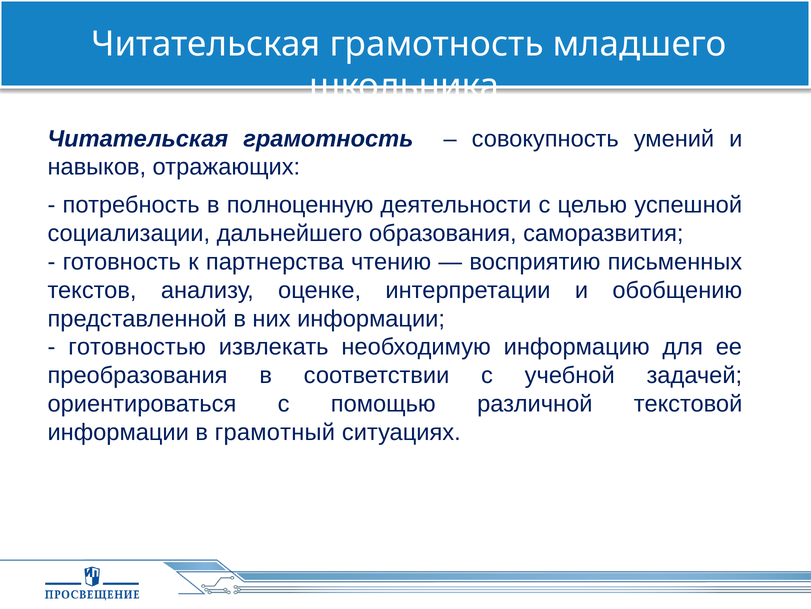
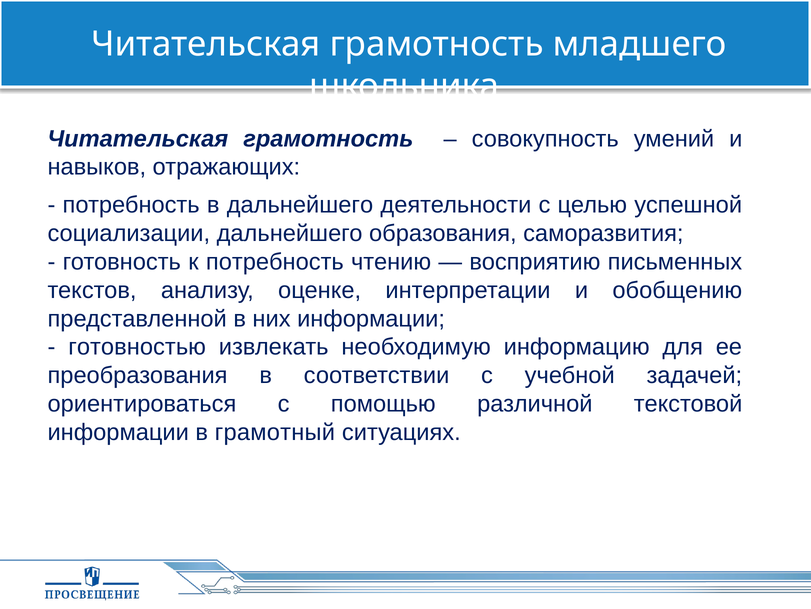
в полноценную: полноценную -> дальнейшего (300, 205)
к партнерства: партнерства -> потребность (275, 262)
